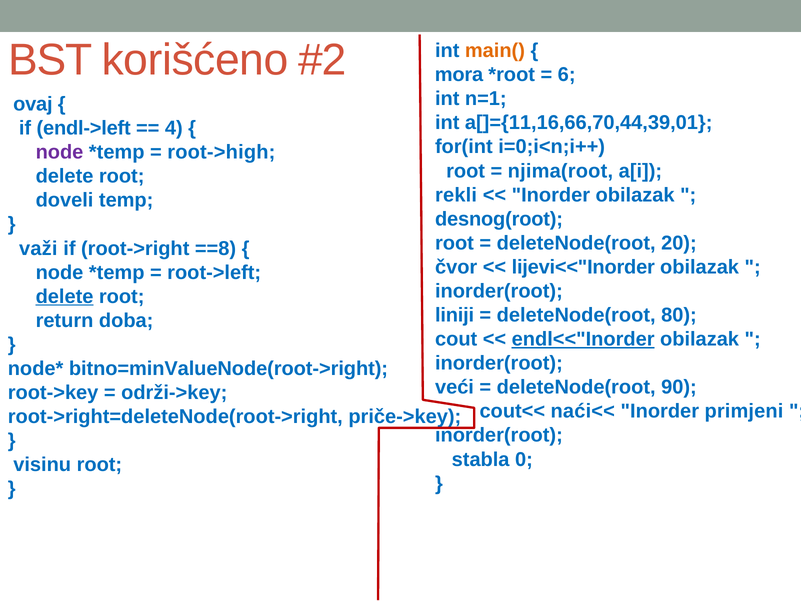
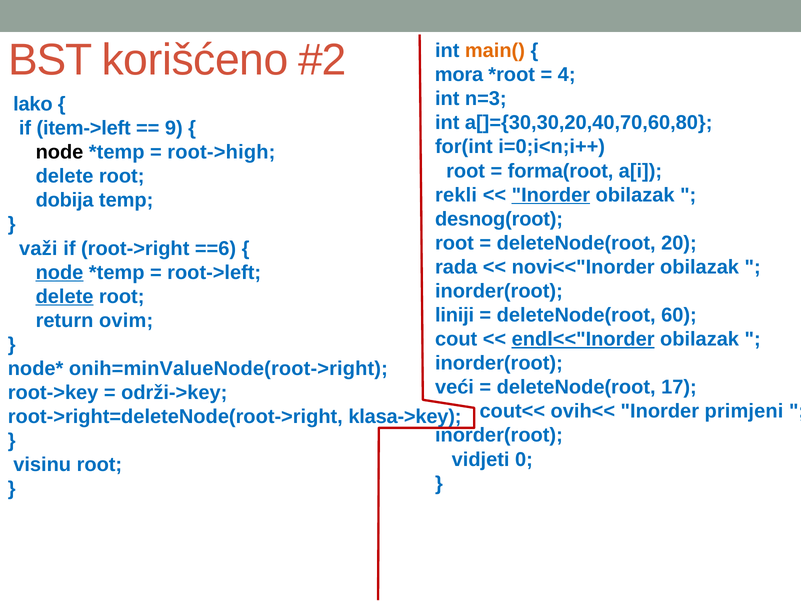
6: 6 -> 4 (567, 75)
n=1: n=1 -> n=3 (486, 99)
ovaj: ovaj -> lako (33, 104)
a[]={11,16,66,70,44,39,01: a[]={11,16,66,70,44,39,01 -> a[]={30,30,20,40,70,60,80 (589, 123)
endl->left: endl->left -> item->left (84, 128)
4: 4 -> 9 (174, 128)
node colour: purple -> black (59, 152)
njima(root: njima(root -> forma(root (561, 171)
Inorder underline: none -> present (551, 195)
doveli: doveli -> dobija (65, 200)
==8: ==8 -> ==6 (215, 248)
čvor: čvor -> rada (456, 267)
lijevi<<"Inorder: lijevi<<"Inorder -> novi<<"Inorder (583, 267)
node underline: none -> present (59, 272)
80: 80 -> 60 (679, 315)
doba: doba -> ovim (126, 320)
bitno=minValueNode(root->right: bitno=minValueNode(root->right -> onih=minValueNode(root->right (228, 368)
90: 90 -> 17 (679, 387)
naći<<: naći<< -> ovih<< (583, 411)
priče->key: priče->key -> klasa->key (405, 417)
stabla: stabla -> vidjeti (481, 459)
